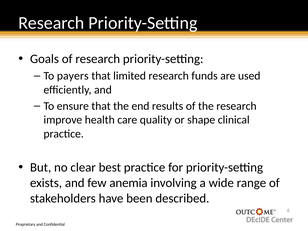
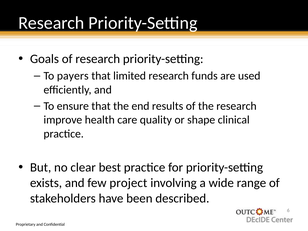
anemia: anemia -> project (128, 183)
